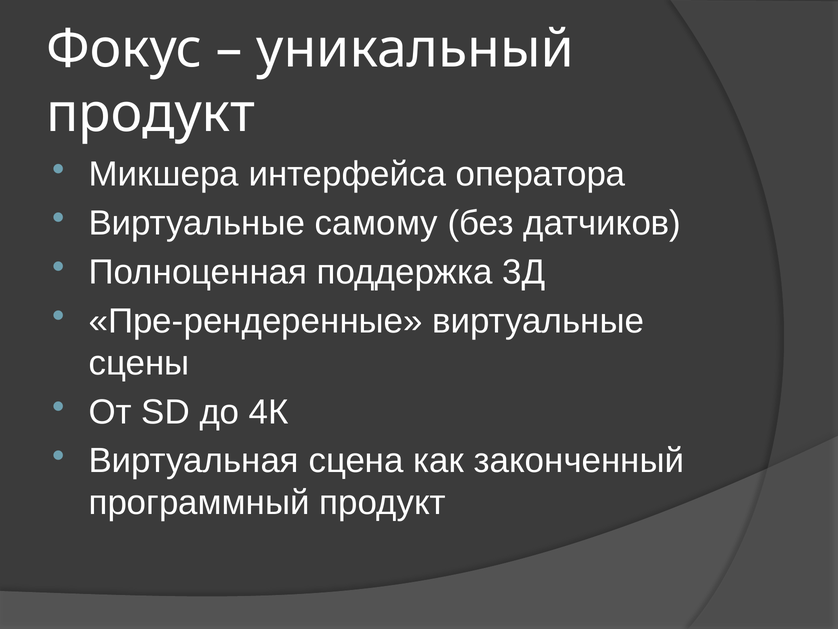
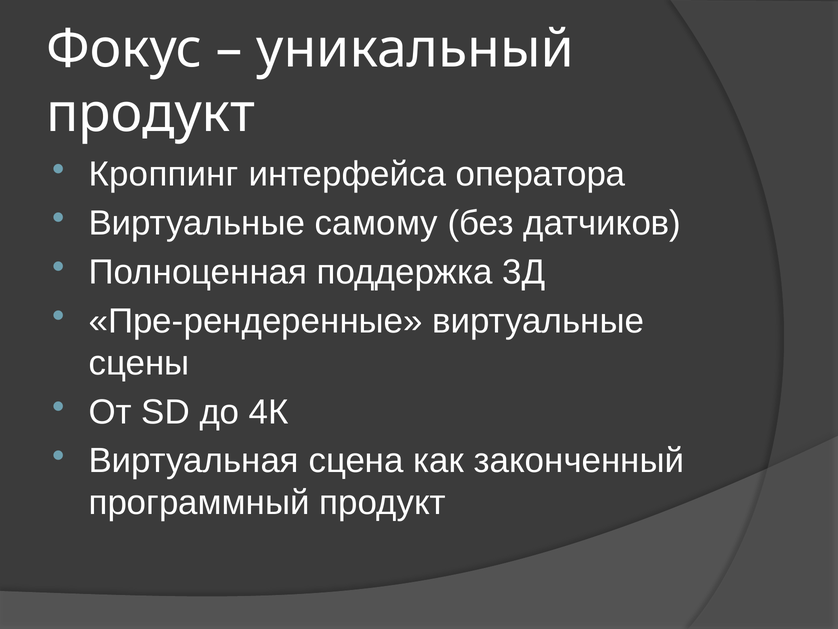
Микшера: Микшера -> Кроппинг (164, 174)
